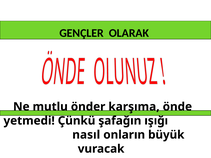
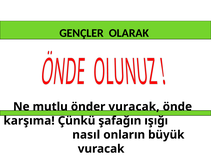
önder karşıma: karşıma -> vuracak (134, 107)
yetmedi: yetmedi -> karşıma (29, 121)
